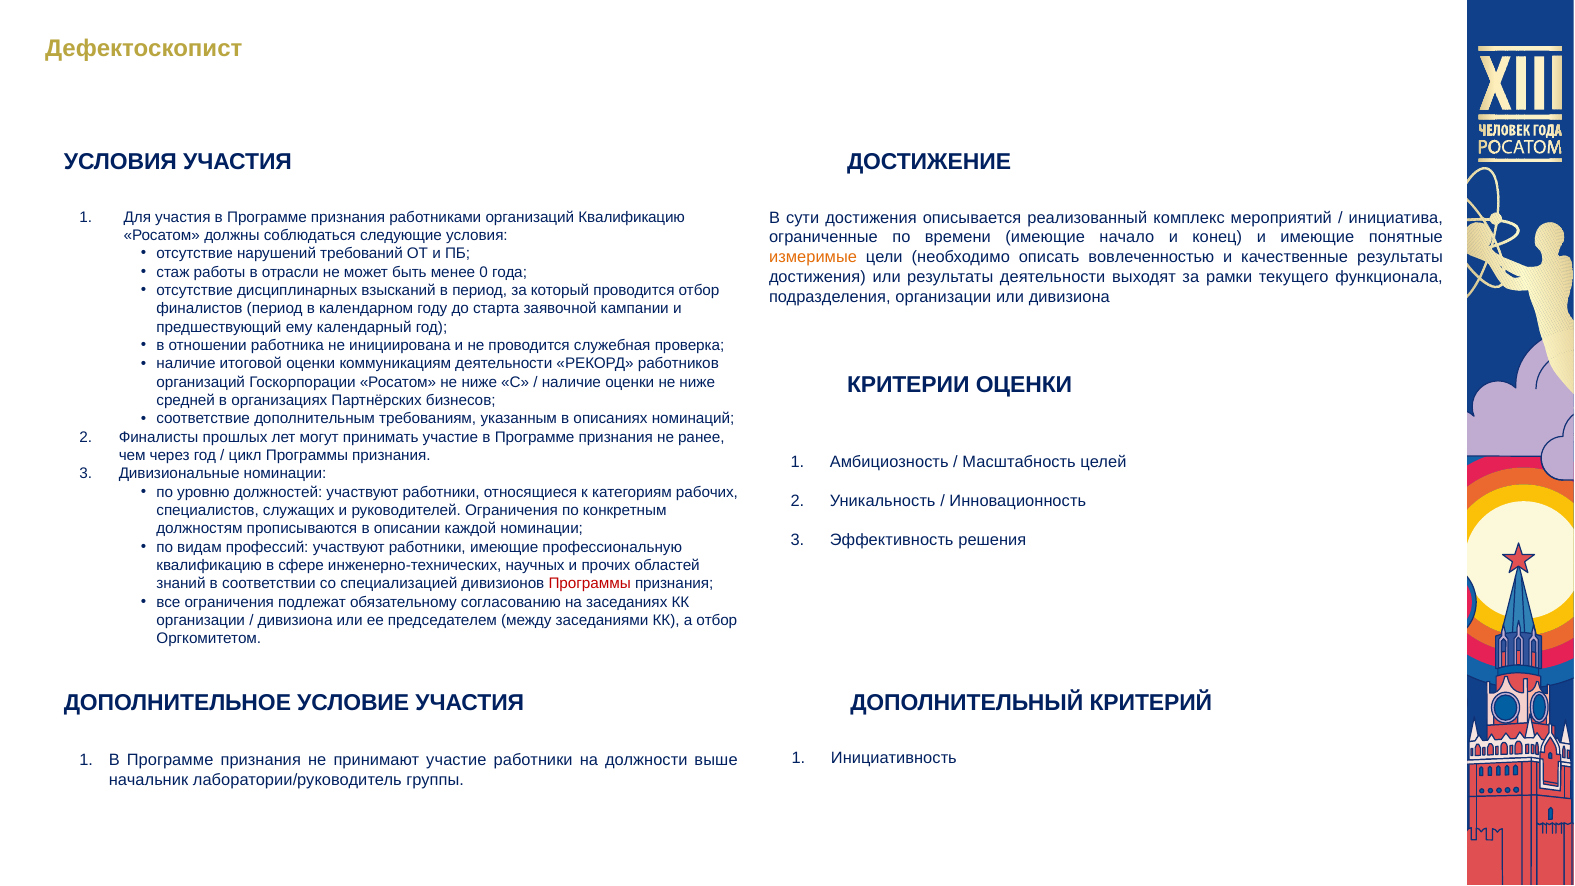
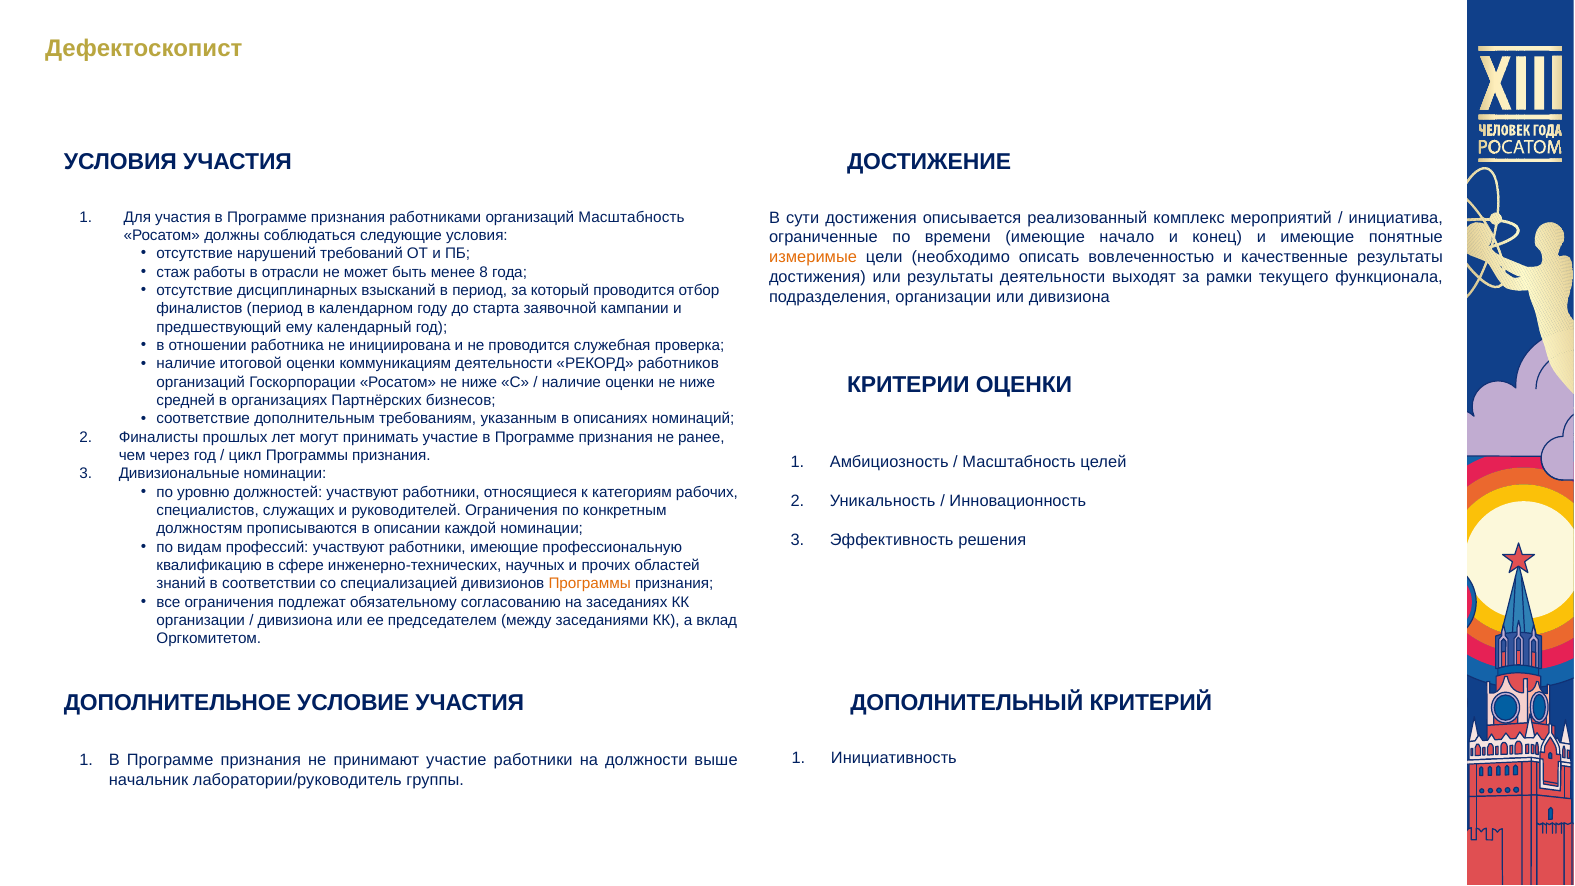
организаций Квалификацию: Квалификацию -> Масштабность (632, 217)
0: 0 -> 8 (484, 272)
Программы colour: red -> orange (590, 584)
а отбор: отбор -> вклад (717, 621)
